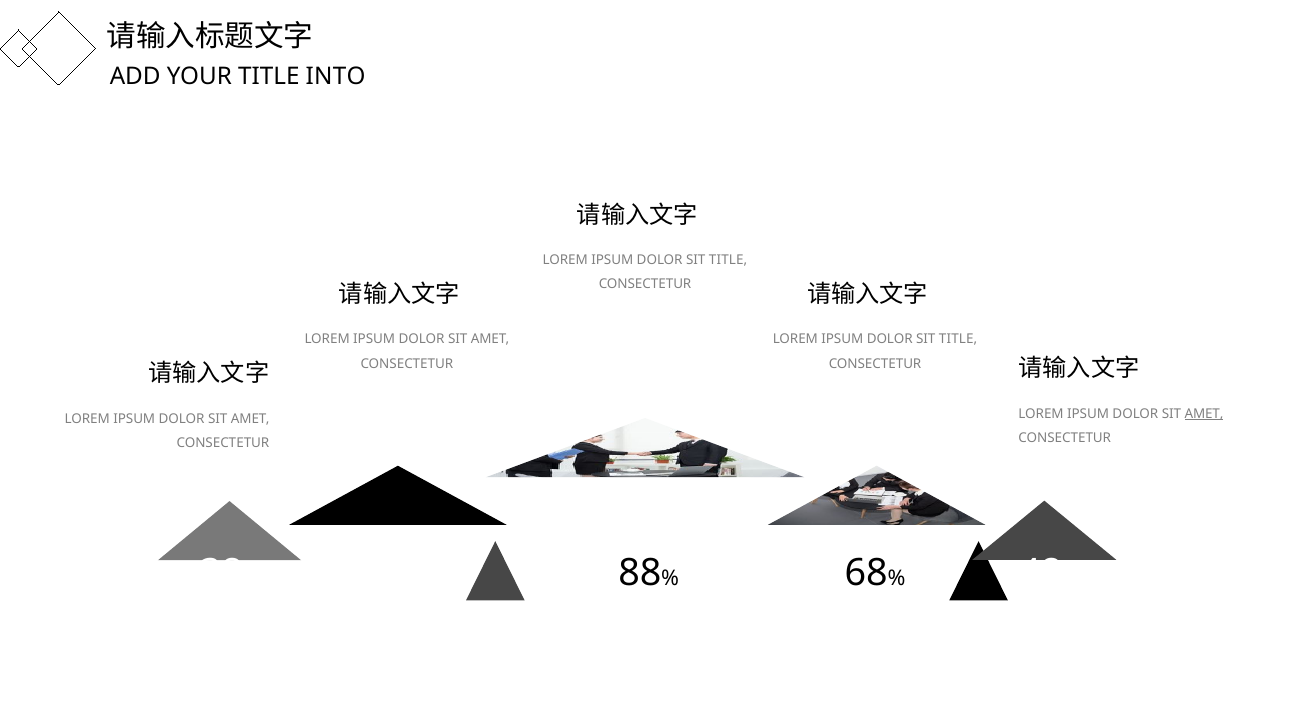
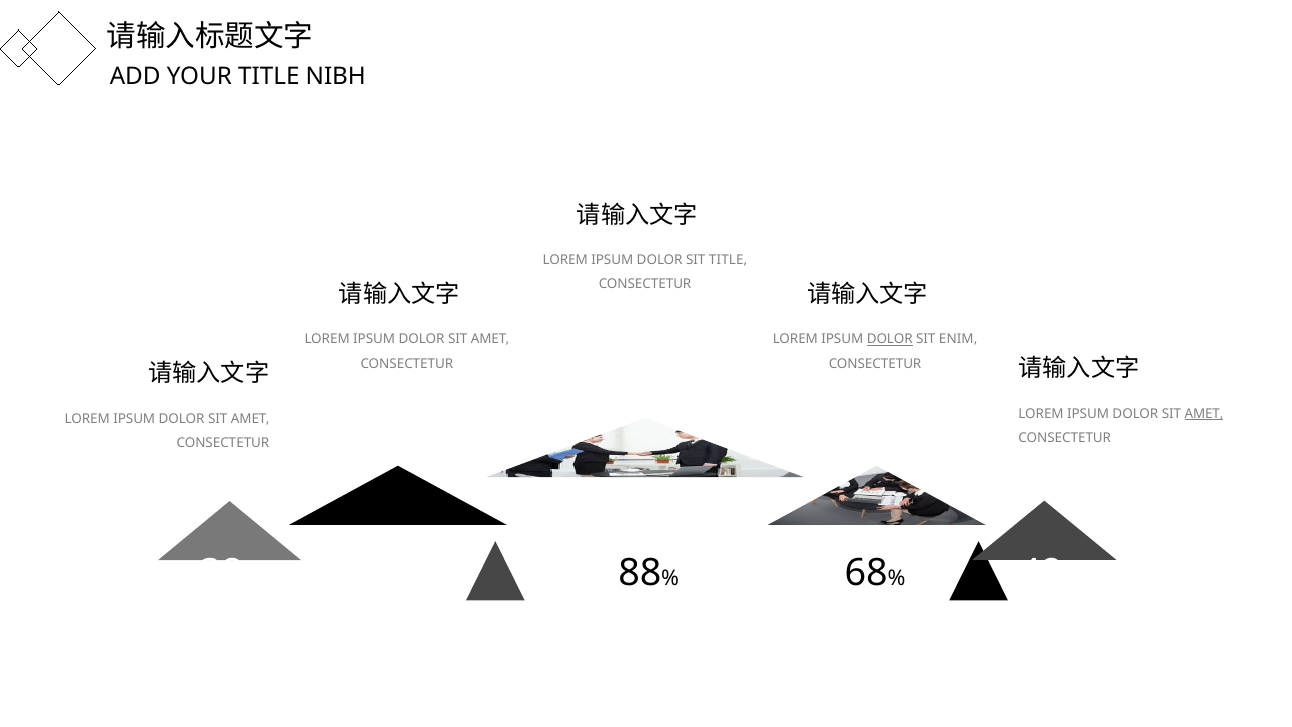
INTO: INTO -> NIBH (336, 77)
DOLOR underline: none -> present (890, 339)
TITLE: TITLE -> ENIM (958, 339)
